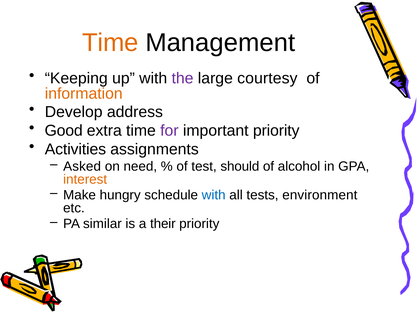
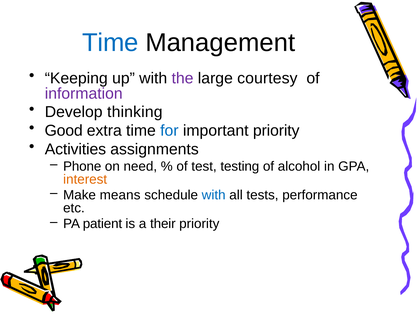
Time colour: orange -> blue (110, 43)
information colour: orange -> purple (84, 93)
address: address -> thinking (135, 112)
for colour: purple -> blue (169, 131)
Asked: Asked -> Phone (82, 166)
should: should -> testing (240, 166)
hungry: hungry -> means (120, 195)
environment: environment -> performance (320, 195)
similar: similar -> patient (102, 224)
